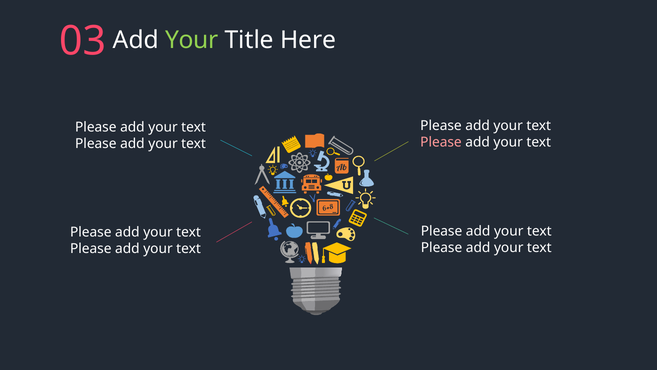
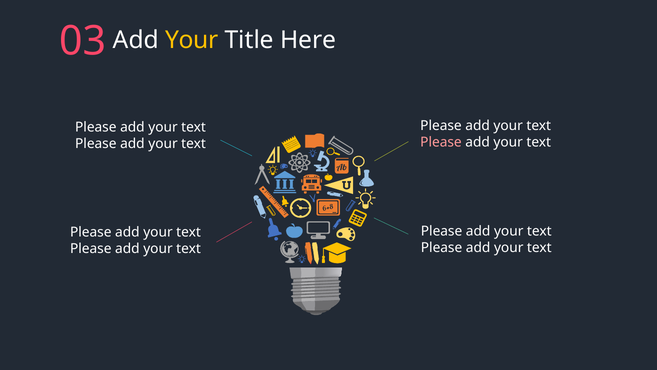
Your colour: light green -> yellow (192, 40)
